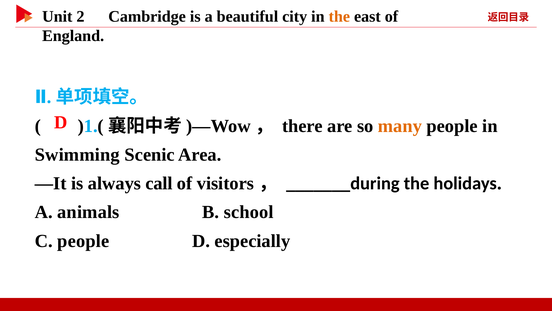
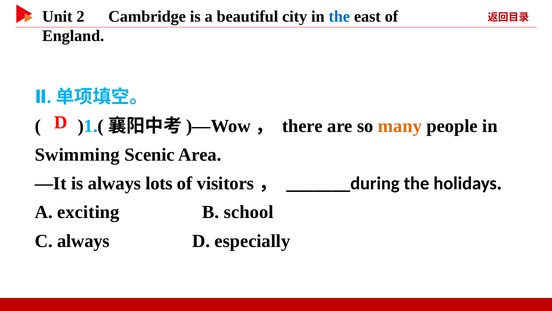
the colour: orange -> blue (339, 16)
call: call -> lots (159, 183)
animals: animals -> exciting (88, 212)
C people: people -> always (83, 241)
